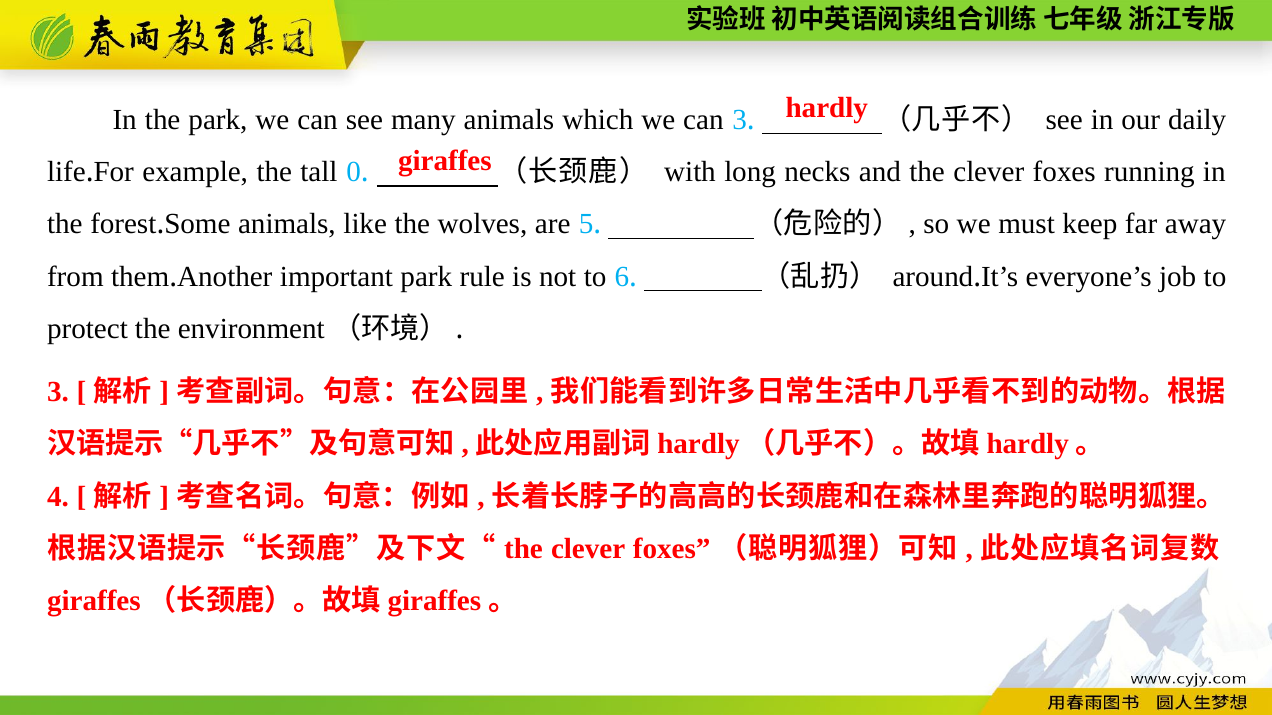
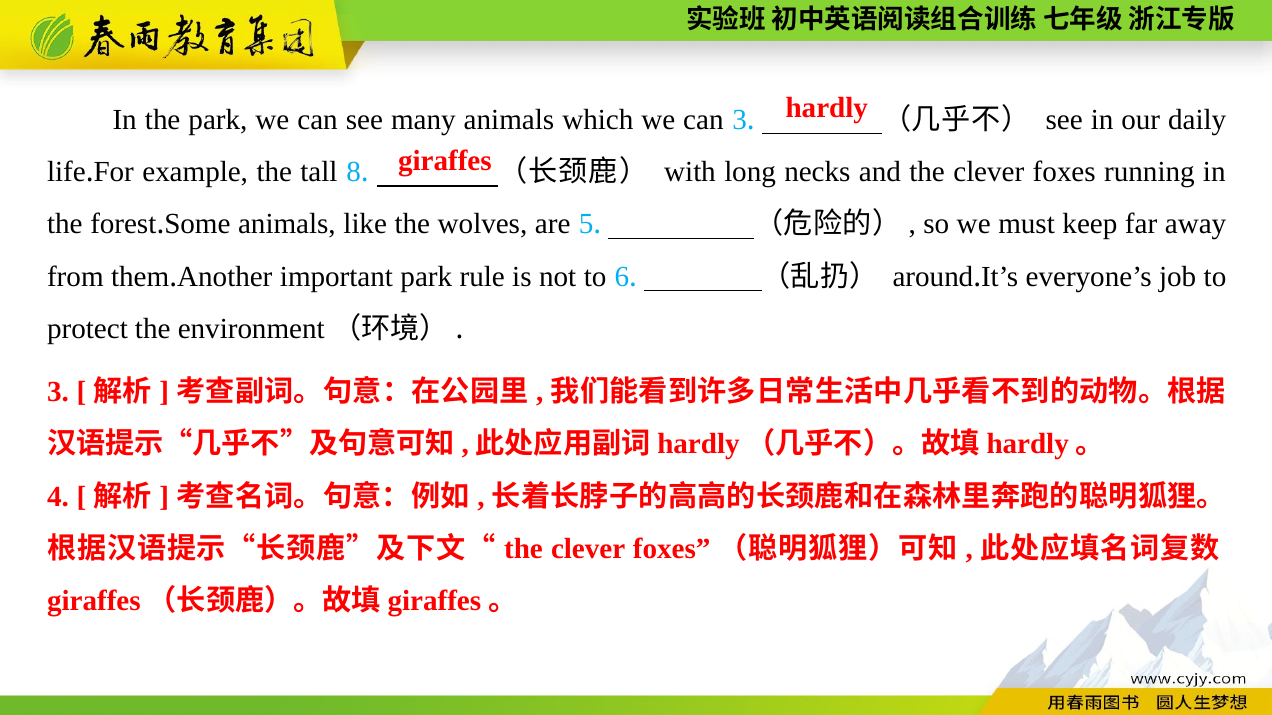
0: 0 -> 8 (354, 172)
